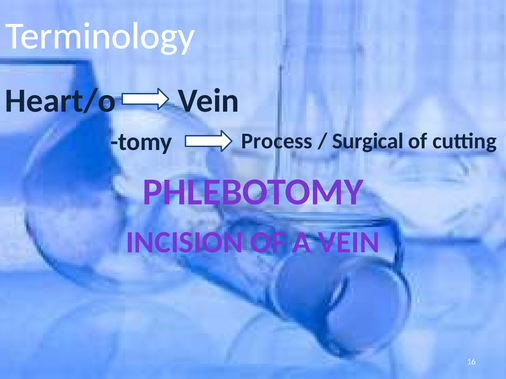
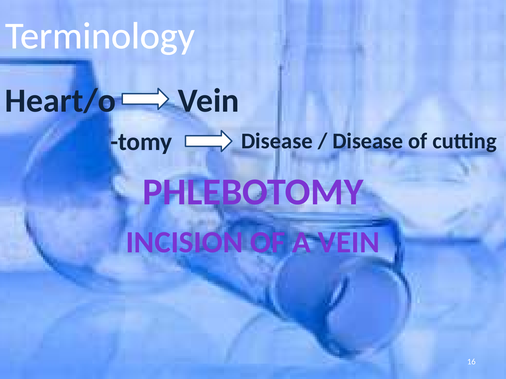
tomy Process: Process -> Disease (277, 141)
Surgical: Surgical -> Disease (368, 141)
